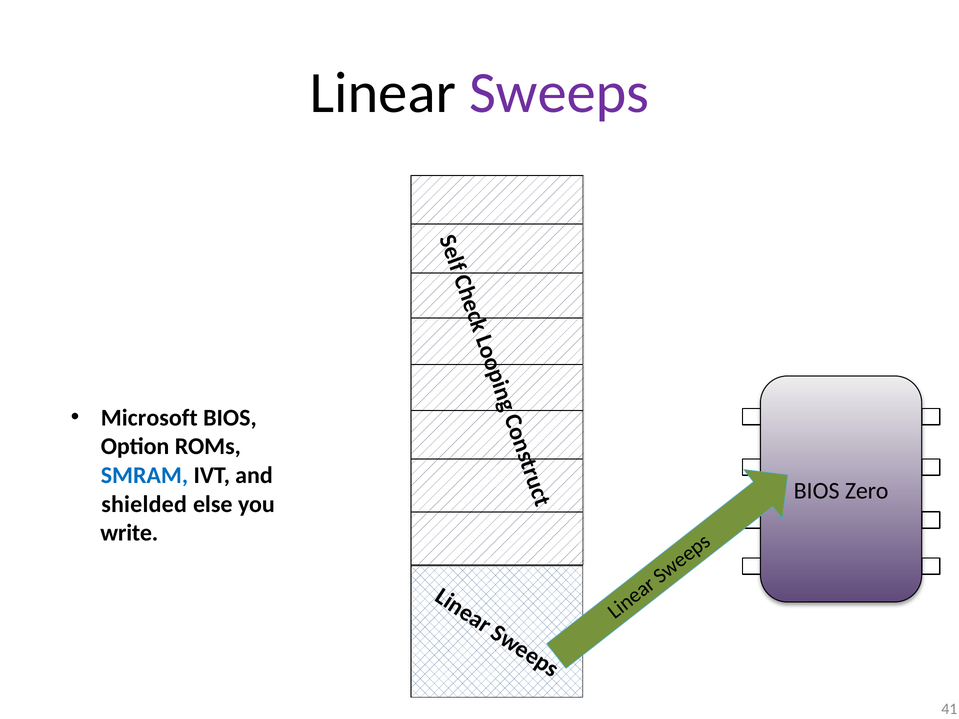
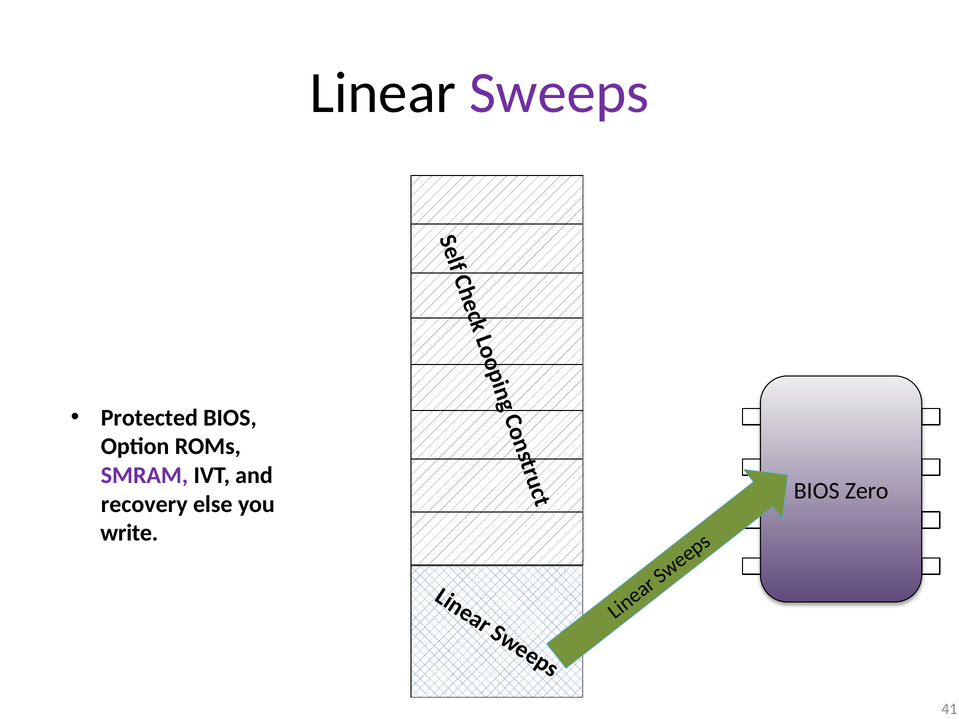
Microsoft: Microsoft -> Protected (149, 418)
SMRAM colour: blue -> purple (144, 476)
shielded: shielded -> recovery (144, 504)
